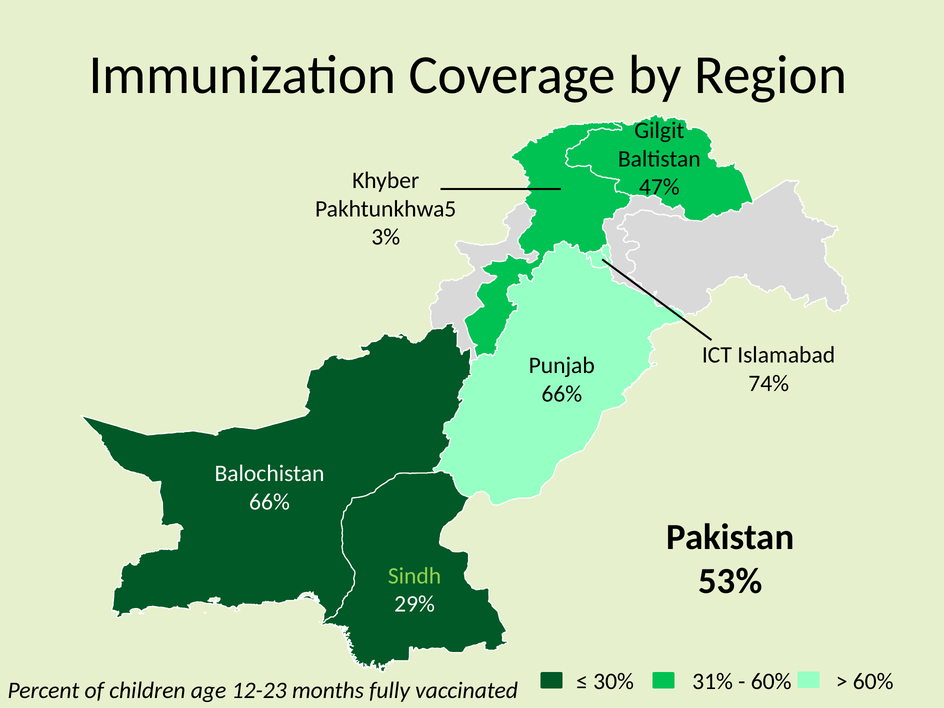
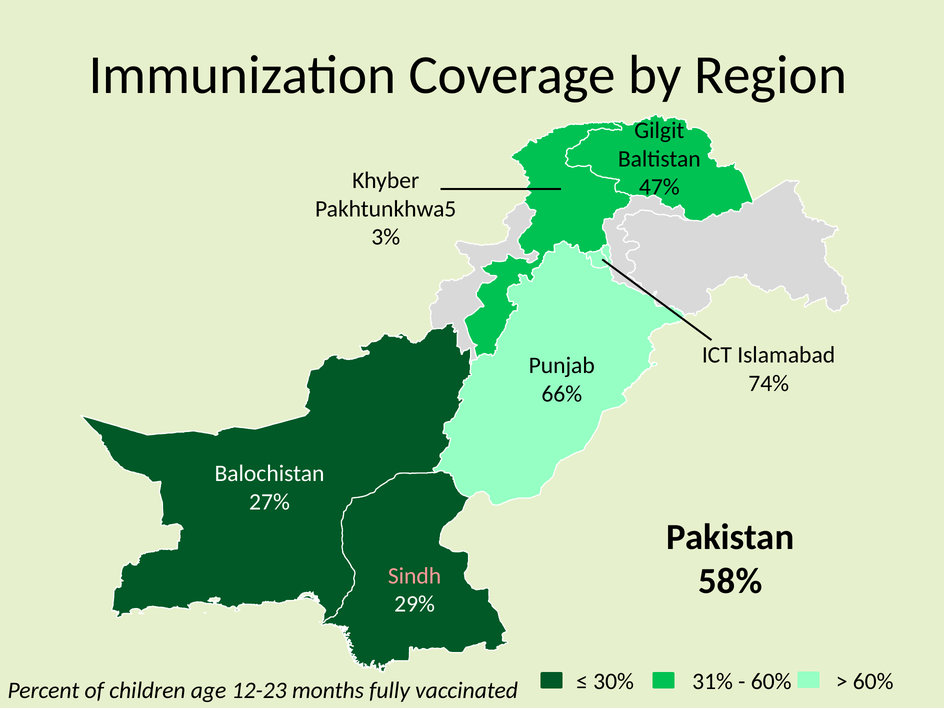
66%: 66% -> 27% (269, 502)
Sindh colour: light green -> pink (415, 576)
53%: 53% -> 58% (730, 581)
